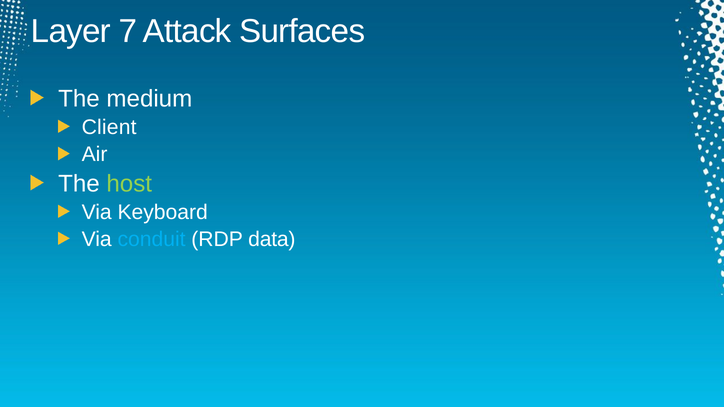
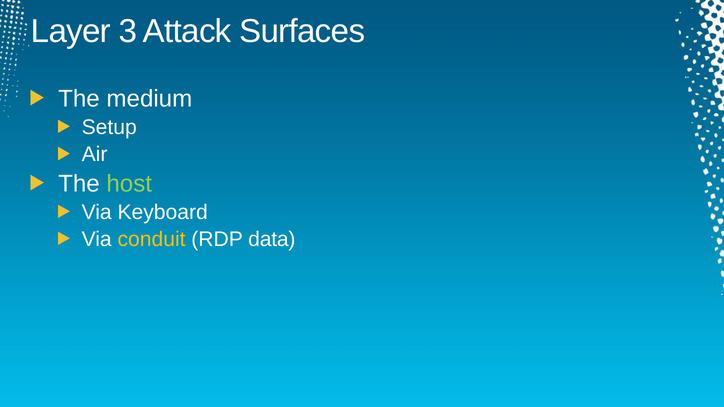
7: 7 -> 3 (128, 31)
Client: Client -> Setup (109, 128)
conduit colour: light blue -> yellow (152, 240)
